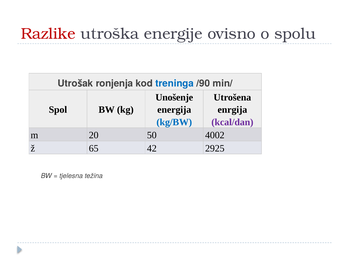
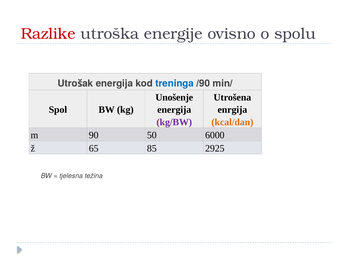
ronjenja: ronjenja -> energija (114, 83)
kg/BW colour: blue -> purple (174, 122)
kcal/dan colour: purple -> orange (232, 122)
20: 20 -> 90 (94, 135)
4002: 4002 -> 6000 (215, 135)
42: 42 -> 85 (152, 148)
